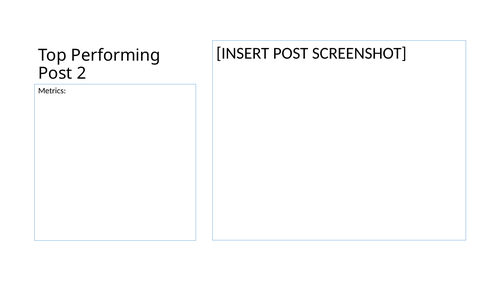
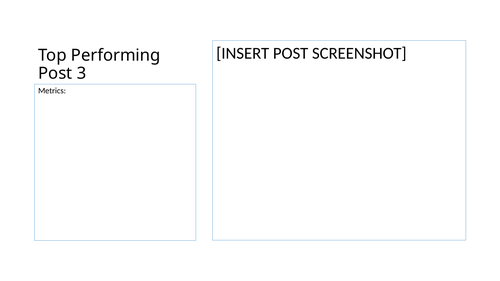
2: 2 -> 3 (81, 73)
